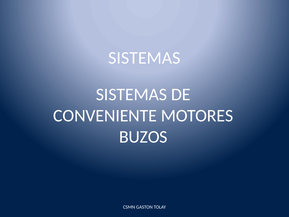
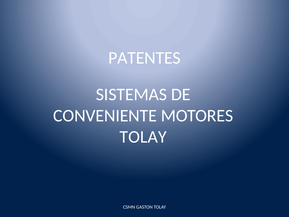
SISTEMAS: SISTEMAS -> PATENTES (144, 58)
BUZOS: BUZOS -> TOLAY (143, 137)
